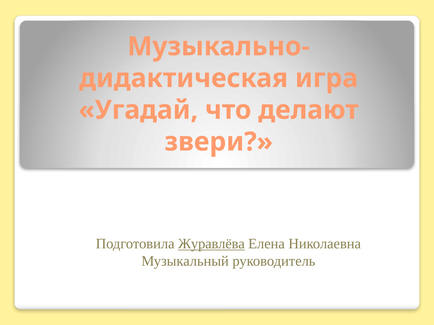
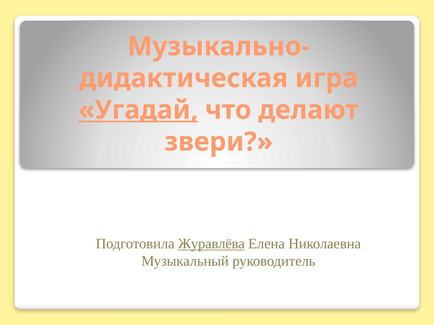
Угадай underline: none -> present (138, 110)
